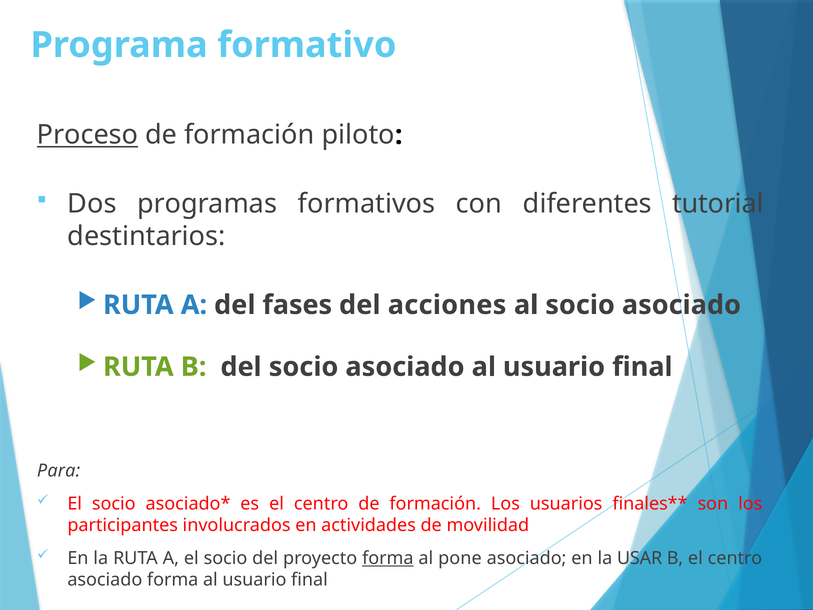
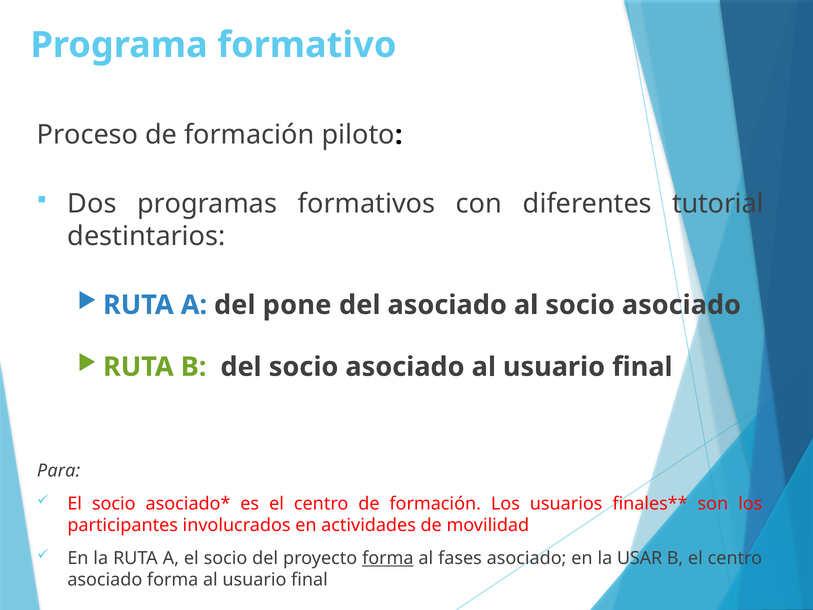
Proceso underline: present -> none (87, 135)
fases: fases -> pone (297, 305)
del acciones: acciones -> asociado (447, 305)
pone: pone -> fases (460, 558)
